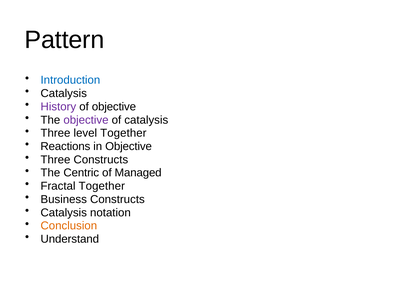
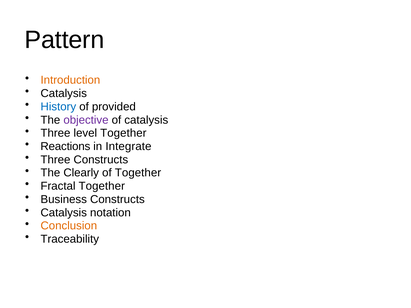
Introduction colour: blue -> orange (70, 80)
History colour: purple -> blue (58, 107)
of objective: objective -> provided (114, 107)
in Objective: Objective -> Integrate (128, 147)
Centric: Centric -> Clearly (81, 173)
of Managed: Managed -> Together (138, 173)
Understand: Understand -> Traceability (70, 239)
